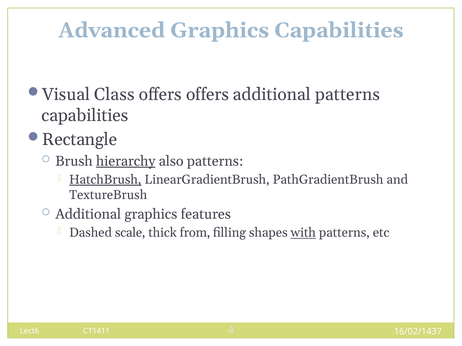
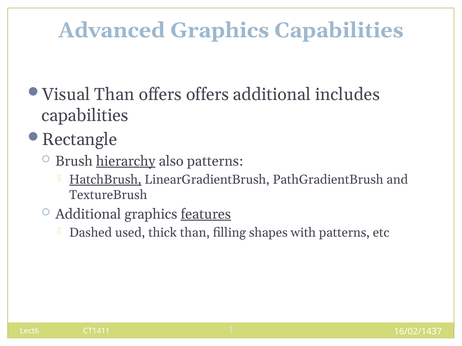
Visual Class: Class -> Than (114, 95)
additional patterns: patterns -> includes (347, 95)
features underline: none -> present (206, 214)
scale: scale -> used (130, 233)
thick from: from -> than (195, 233)
with underline: present -> none (303, 233)
4: 4 -> 1 (231, 331)
